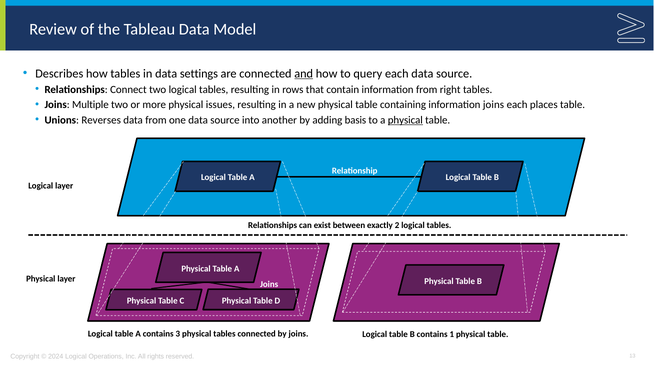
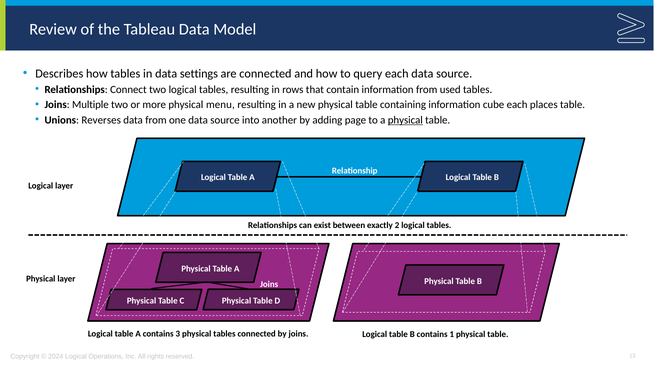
and underline: present -> none (304, 73)
right: right -> used (450, 89)
issues: issues -> menu (220, 105)
information joins: joins -> cube (494, 105)
basis: basis -> page (355, 120)
